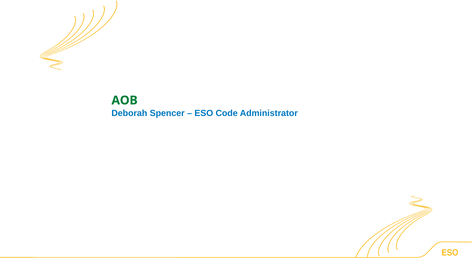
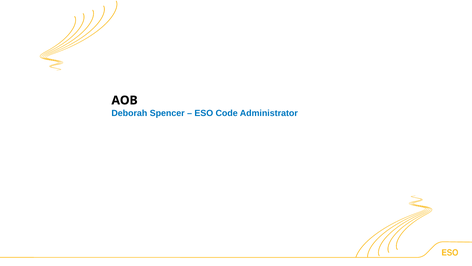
AOB colour: green -> black (125, 100)
